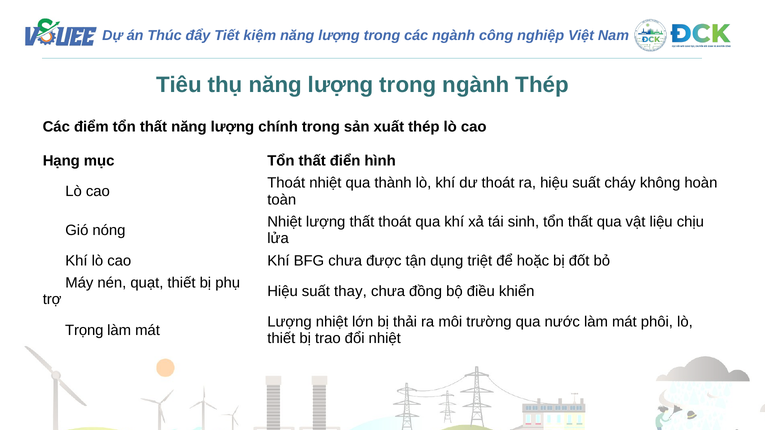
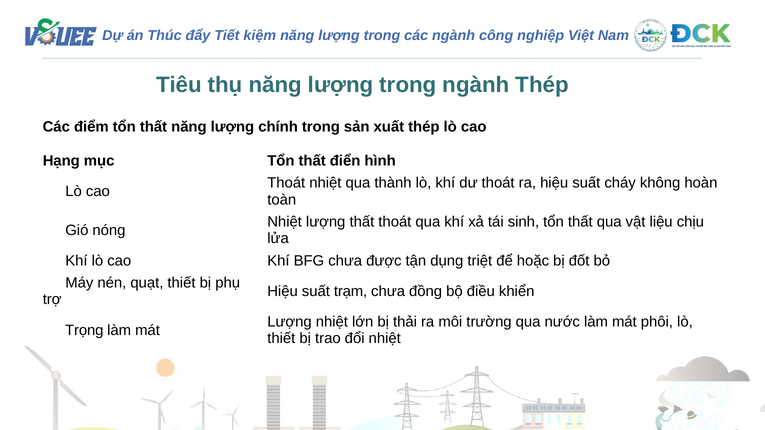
thay: thay -> trạm (351, 292)
